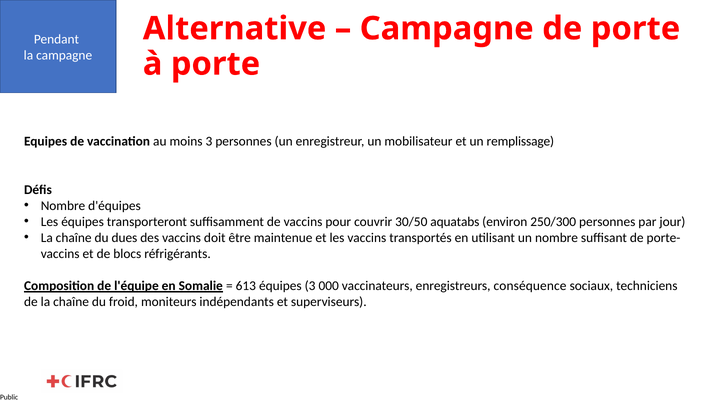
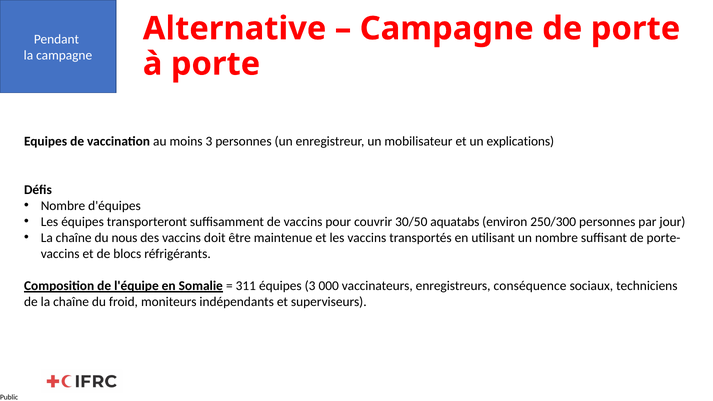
remplissage: remplissage -> explications (520, 142)
dues: dues -> nous (125, 238)
613: 613 -> 311 (246, 286)
